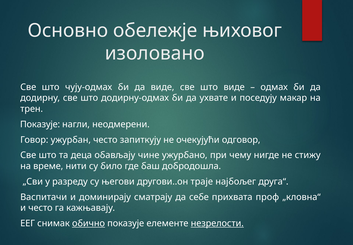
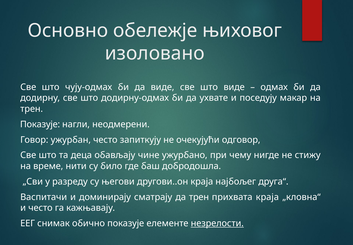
другови..он траје: траје -> краја (202, 181)
да себе: себе -> трен (199, 197)
прихвата проф: проф -> краја (267, 197)
обично underline: present -> none (89, 223)
